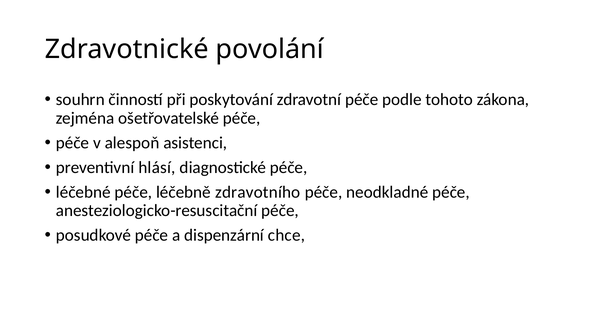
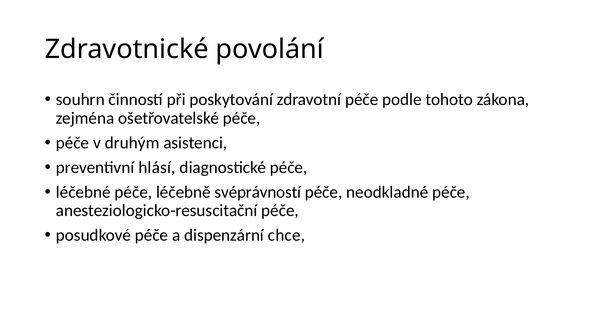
alespoň: alespoň -> druhým (132, 143)
zdravotního: zdravotního -> svéprávností (258, 192)
